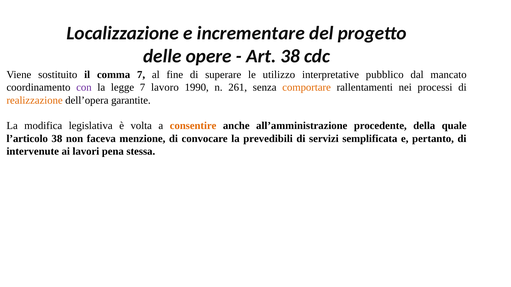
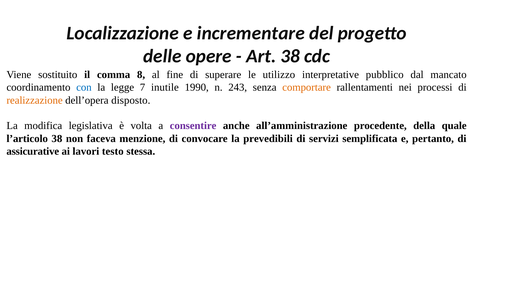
comma 7: 7 -> 8 (141, 75)
con colour: purple -> blue (84, 88)
lavoro: lavoro -> inutile (165, 88)
261: 261 -> 243 (238, 88)
garantite: garantite -> disposto (131, 100)
consentire colour: orange -> purple (193, 126)
intervenute: intervenute -> assicurative (33, 152)
pena: pena -> testo (113, 152)
